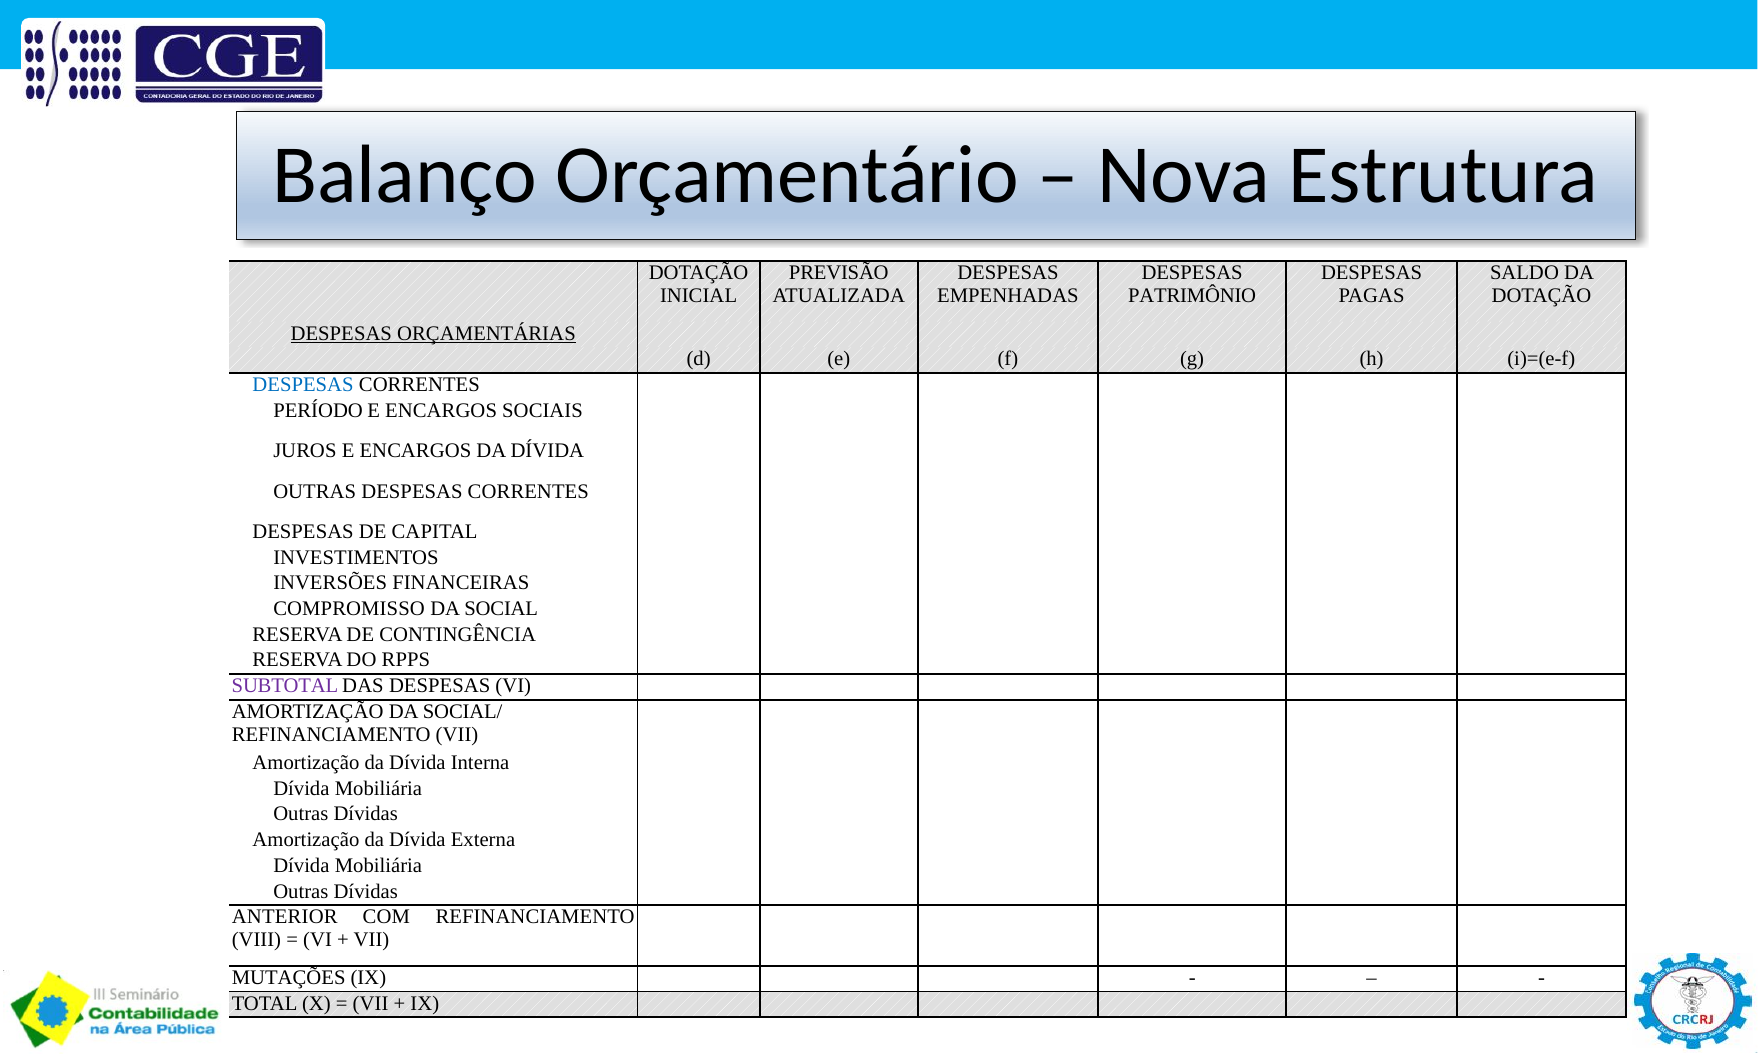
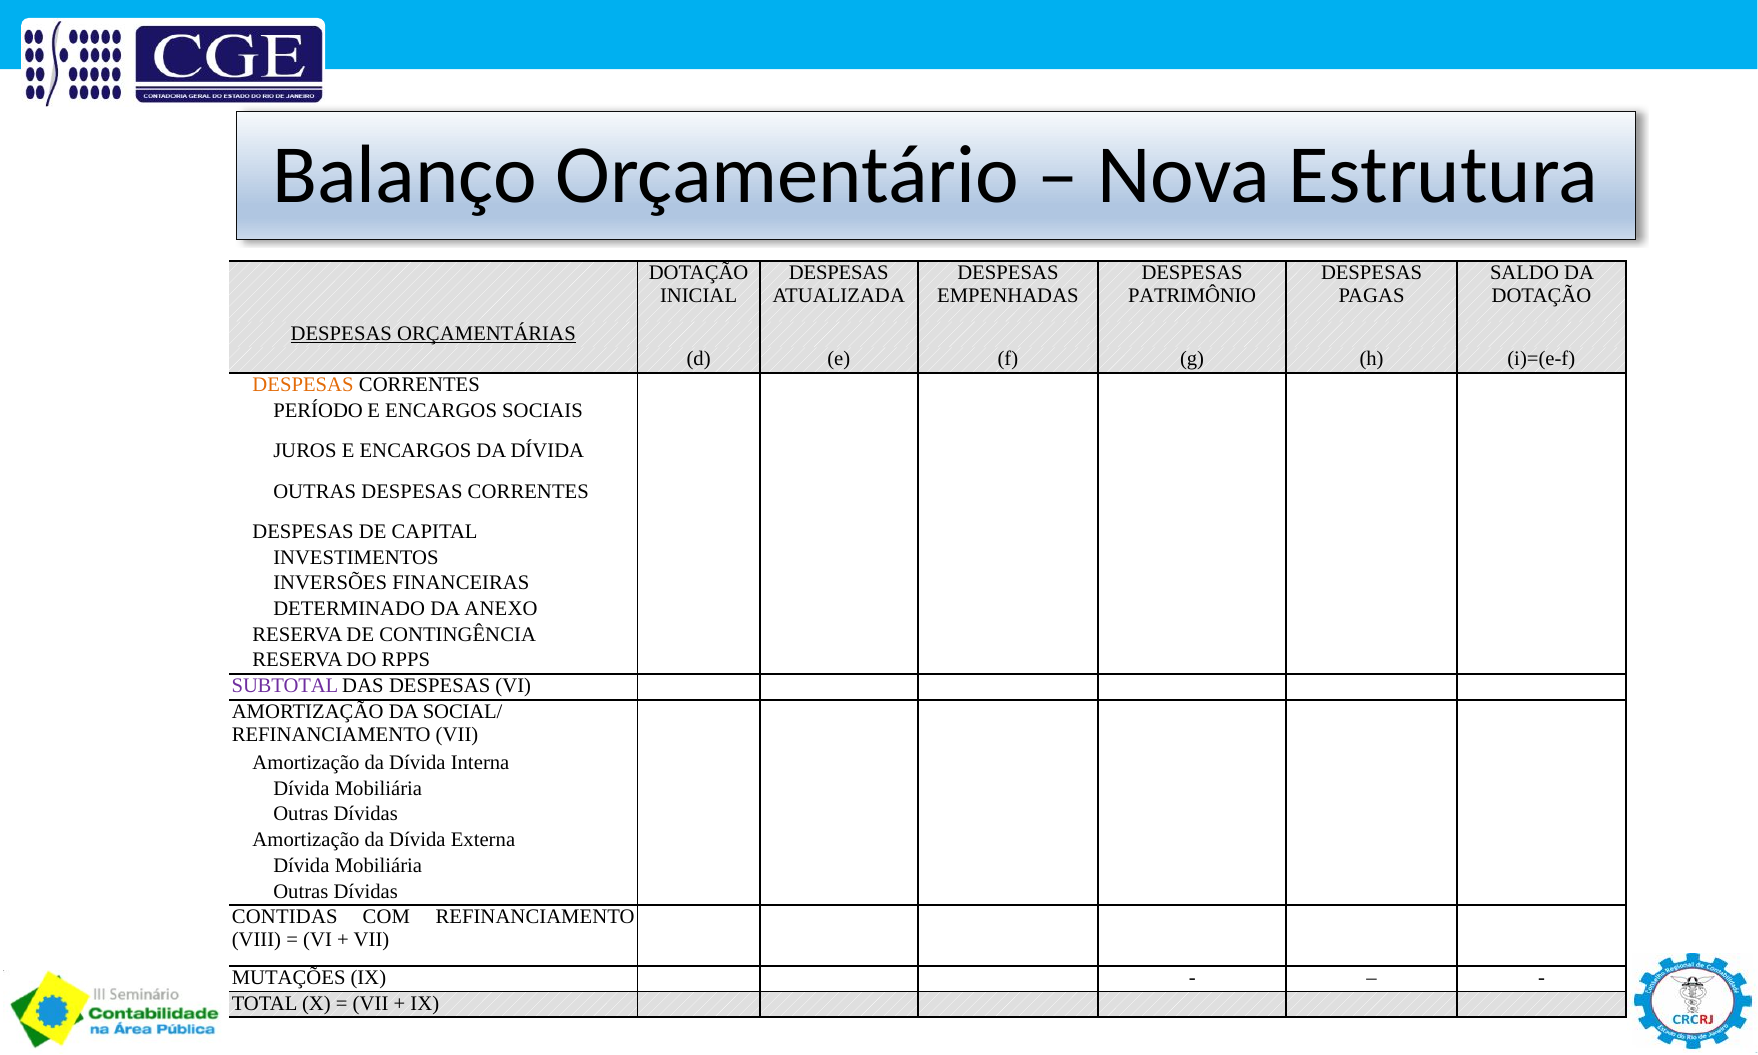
PREVISÃO: PREVISÃO -> DESPESAS (839, 273)
DESPESAS colour: blue -> orange (303, 384)
COMPROMISSO: COMPROMISSO -> DETERMINADO (349, 608)
SOCIAL: SOCIAL -> ANEXO (501, 608)
ANTERIOR: ANTERIOR -> CONTIDAS (285, 916)
